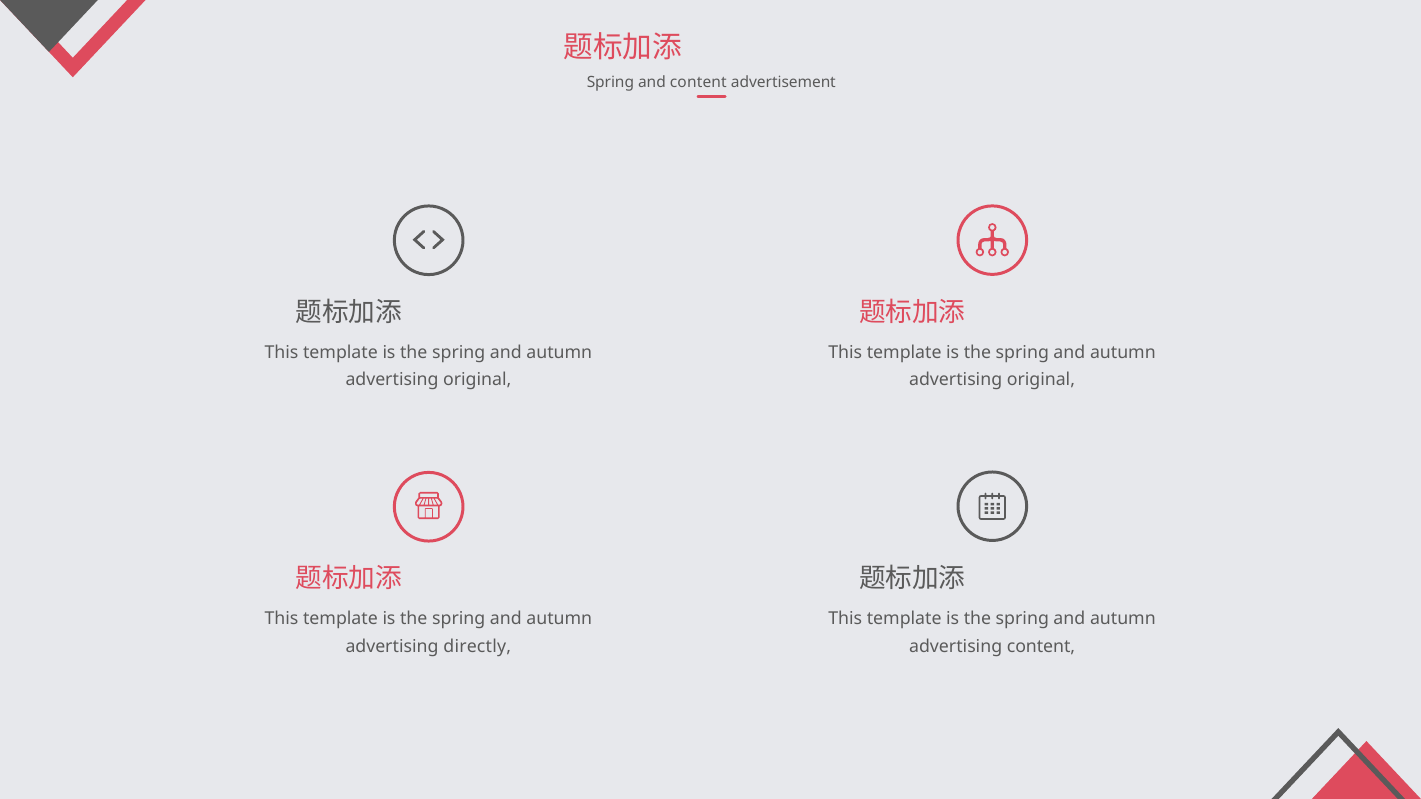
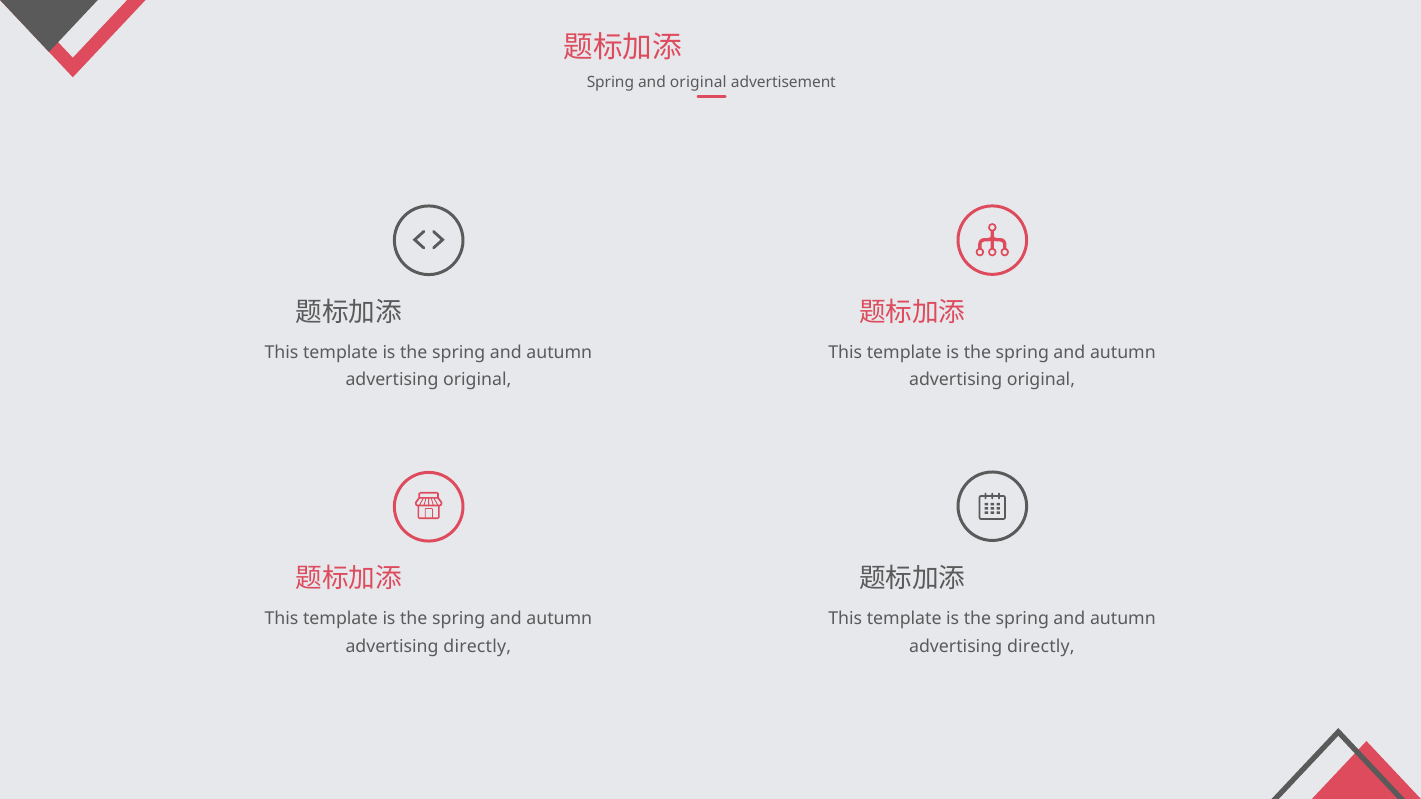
and content: content -> original (698, 83)
content: content -> directly (1041, 647)
